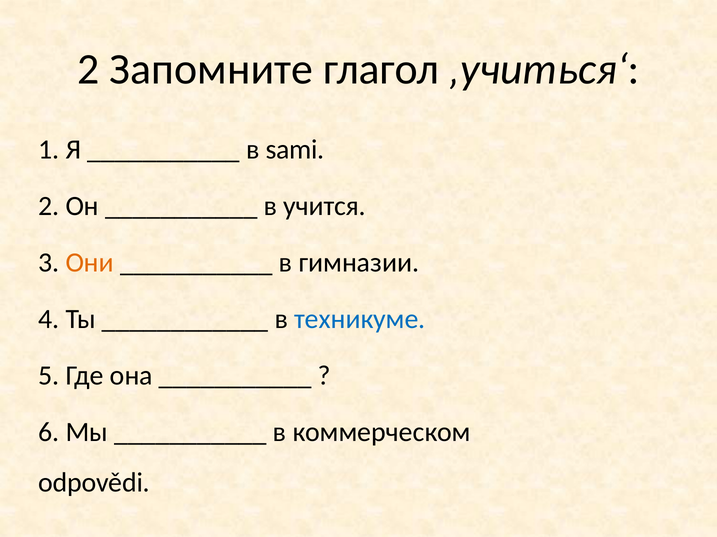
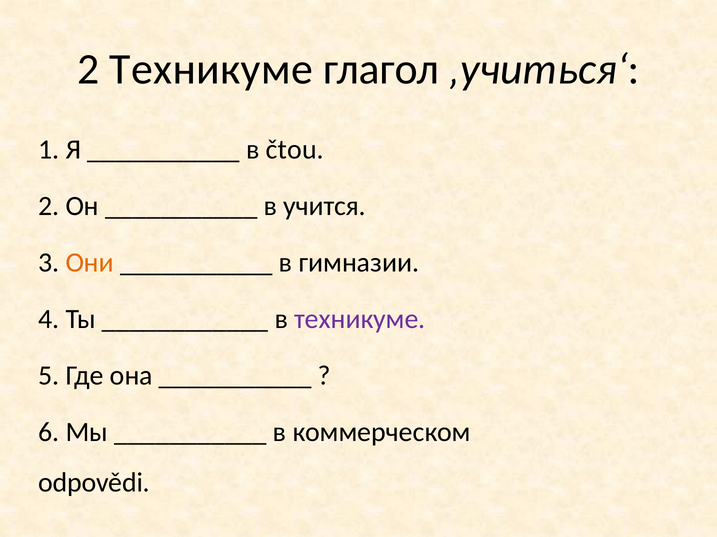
2 Запомните: Запомните -> Техникуме (211, 69)
sami: sami -> čtou (295, 150)
техникуме colour: blue -> purple (360, 320)
